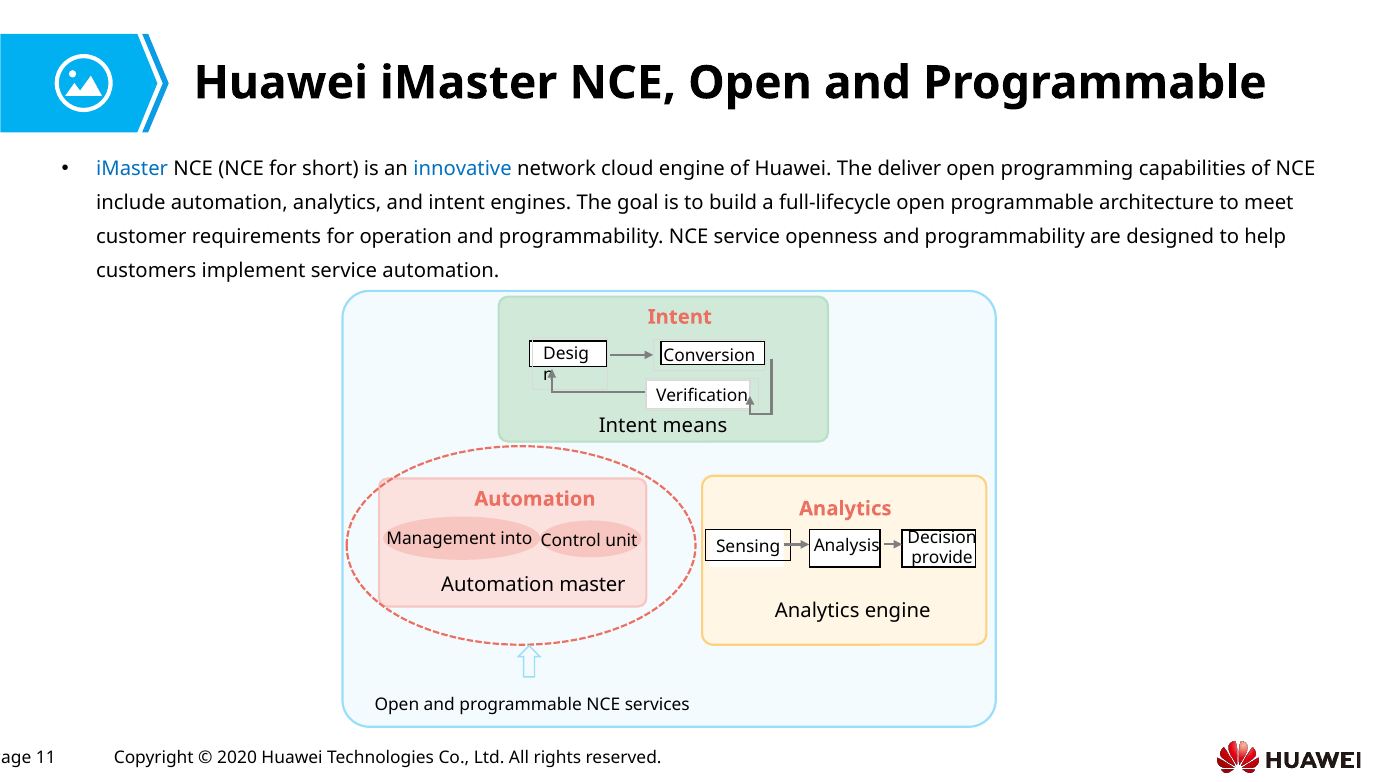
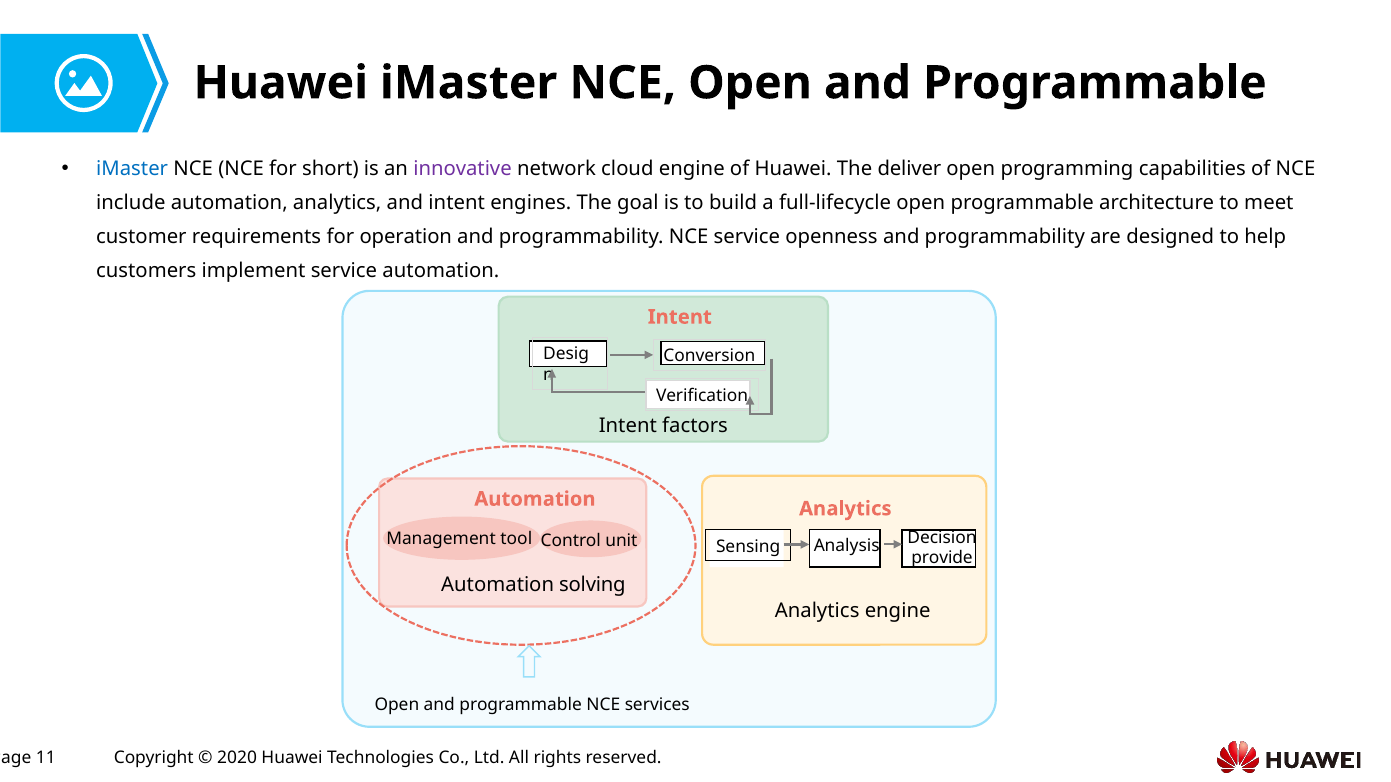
innovative colour: blue -> purple (463, 169)
means: means -> factors (695, 426)
into: into -> tool (516, 539)
master: master -> solving (592, 585)
